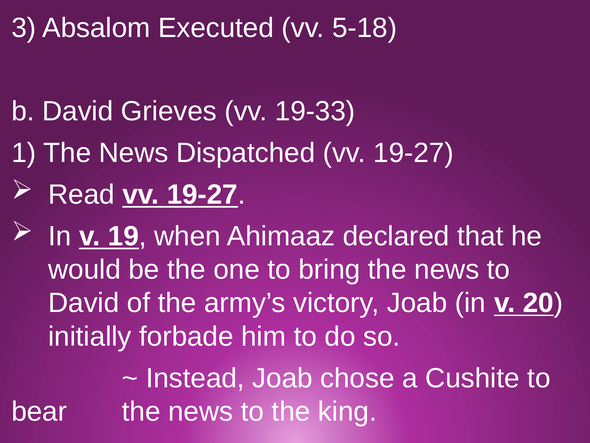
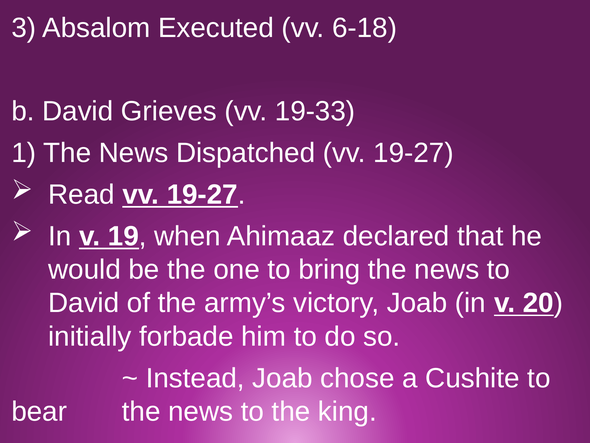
5-18: 5-18 -> 6-18 (365, 28)
